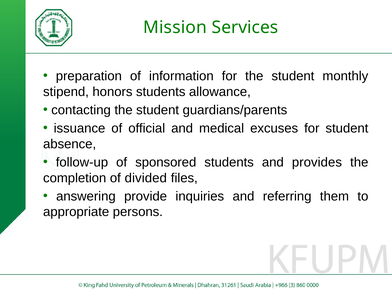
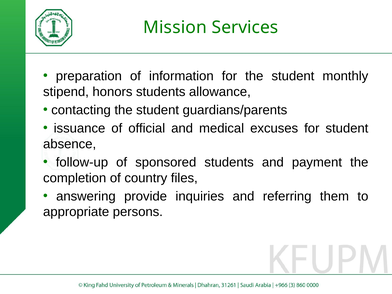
provides: provides -> payment (317, 162)
divided: divided -> country (146, 178)
